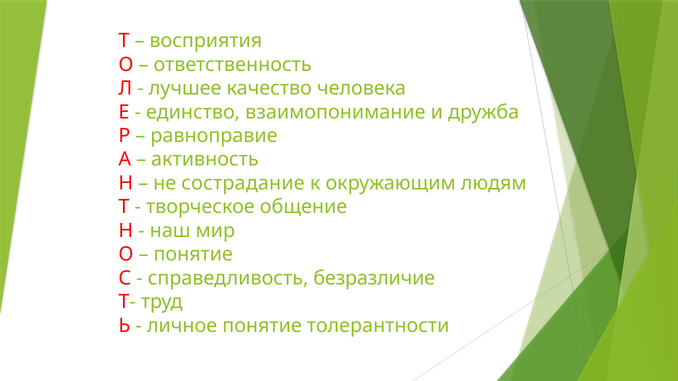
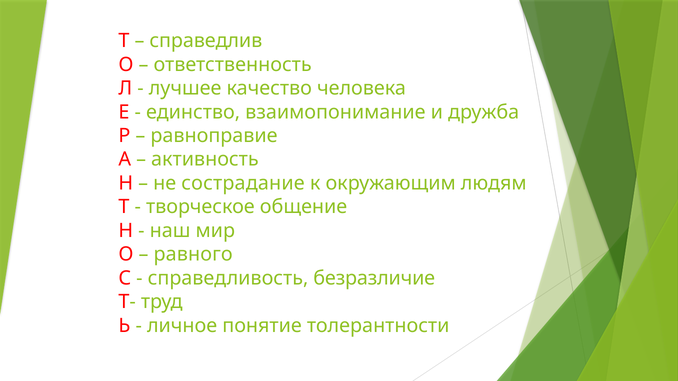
восприятия: восприятия -> справедлив (206, 41)
понятие: понятие -> равного (193, 255)
